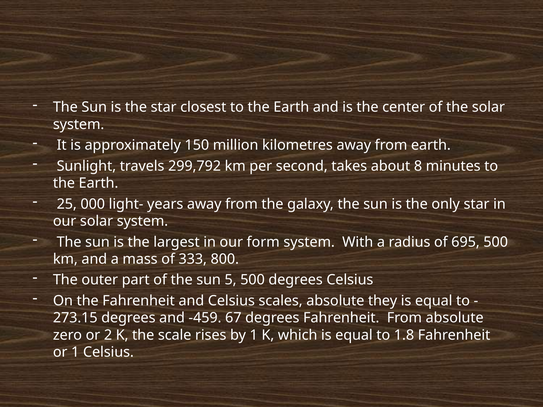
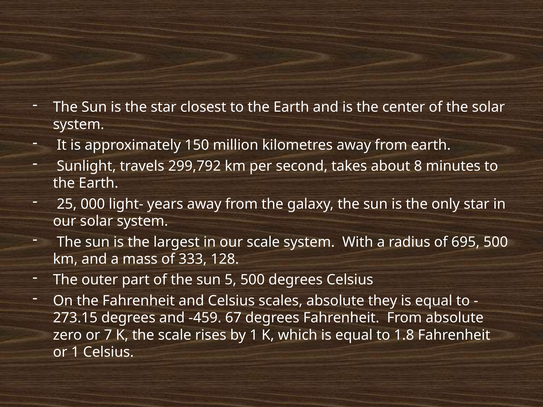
our form: form -> scale (263, 242)
800: 800 -> 128 (225, 259)
2: 2 -> 7 (108, 335)
